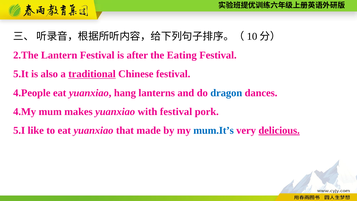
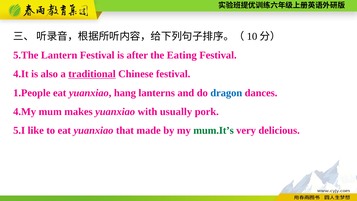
2.The: 2.The -> 5.The (26, 55)
5.It: 5.It -> 4.It (21, 74)
4.People: 4.People -> 1.People (32, 93)
with festival: festival -> usually (176, 112)
mum.It’s colour: blue -> green (214, 130)
delicious underline: present -> none (279, 130)
